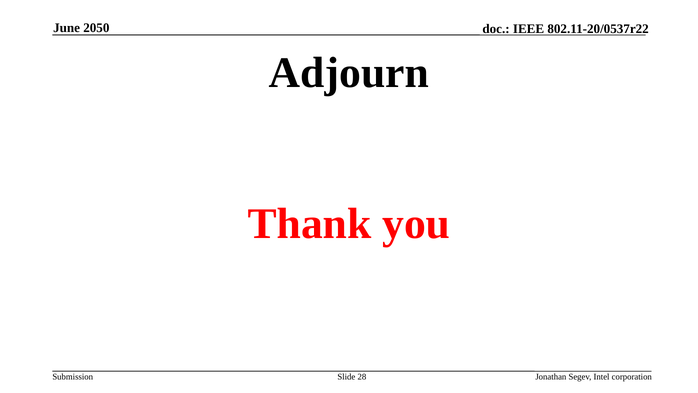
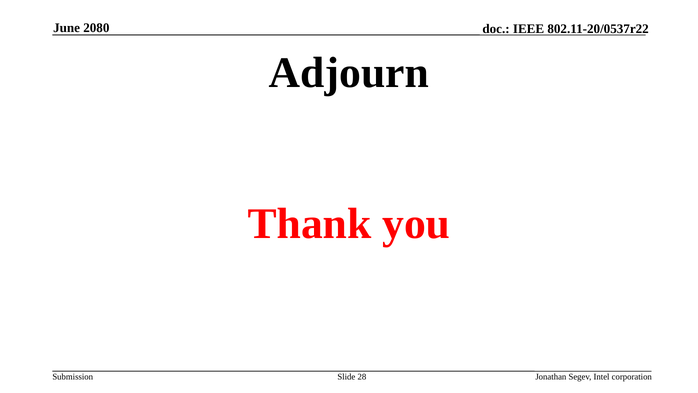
2050: 2050 -> 2080 (96, 28)
